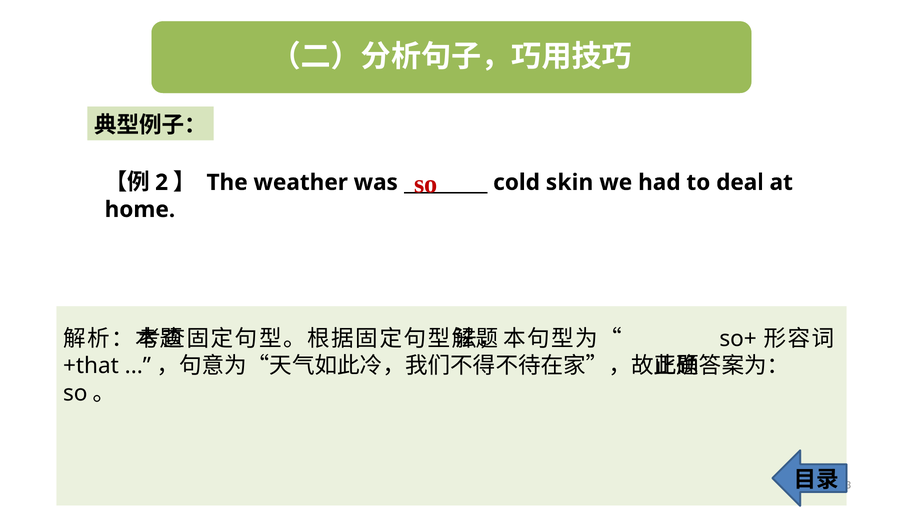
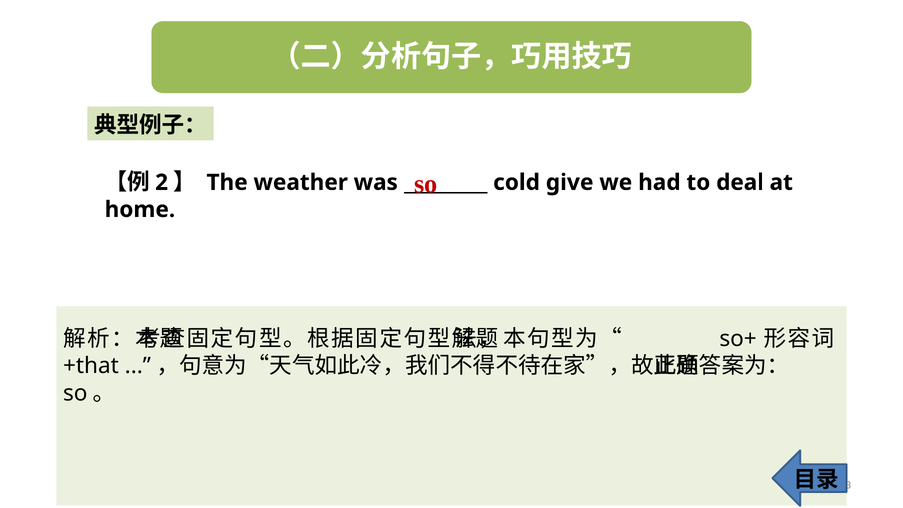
skin: skin -> give (570, 182)
